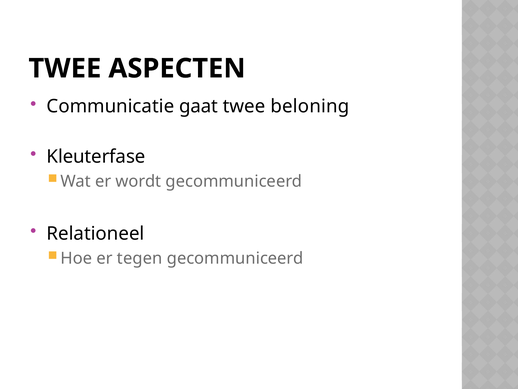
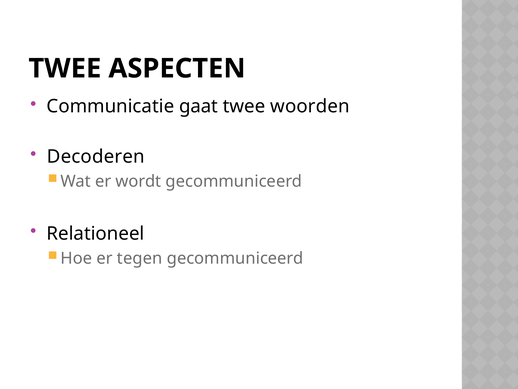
beloning: beloning -> woorden (310, 106)
Kleuterfase: Kleuterfase -> Decoderen (96, 156)
